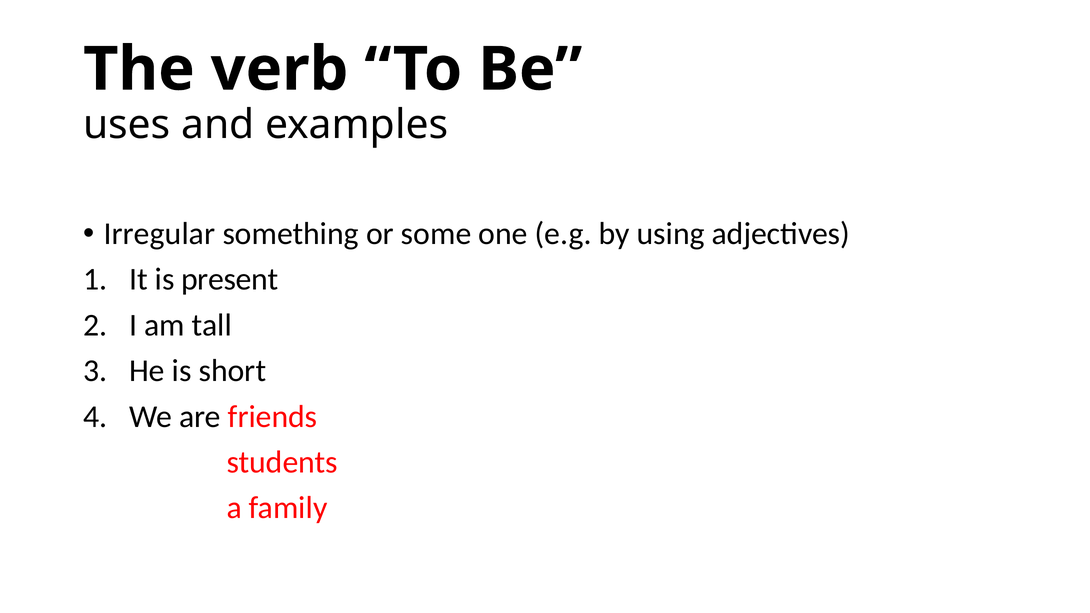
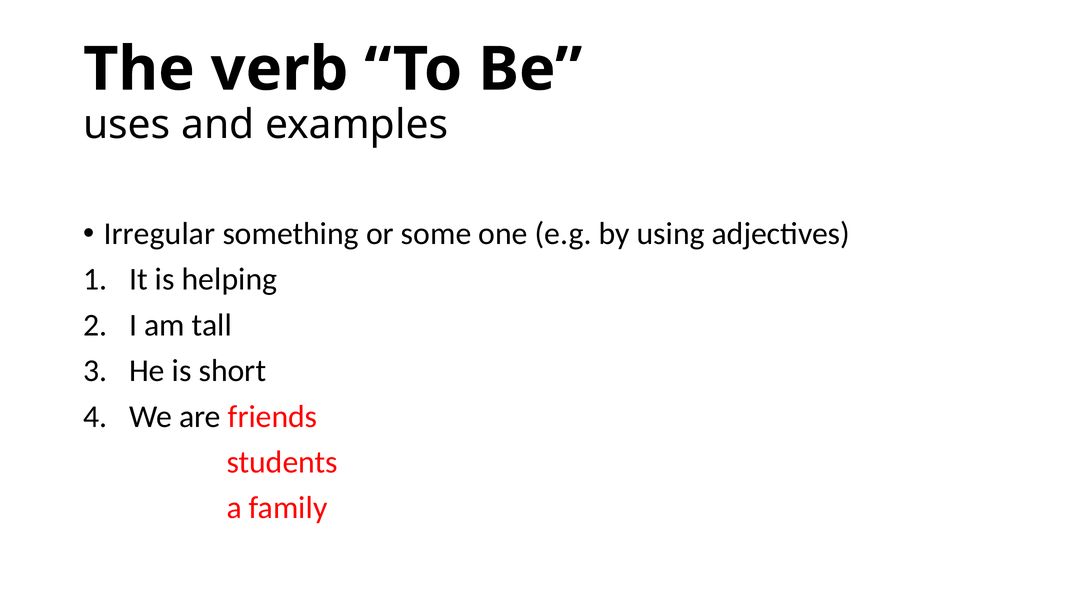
present: present -> helping (229, 280)
